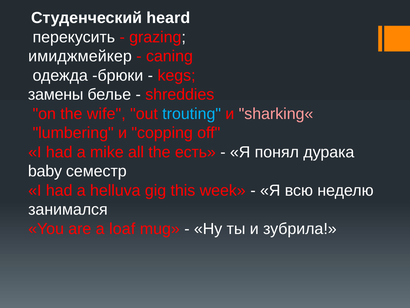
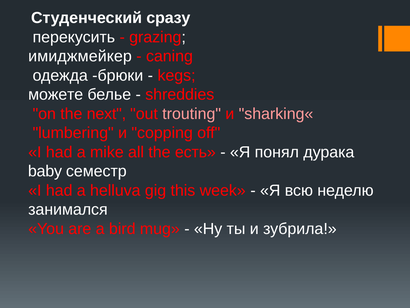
heard: heard -> сразу (168, 18)
замены: замены -> можете (56, 94)
wife: wife -> next (106, 114)
trouting colour: light blue -> pink (192, 114)
loaf: loaf -> bird (122, 229)
